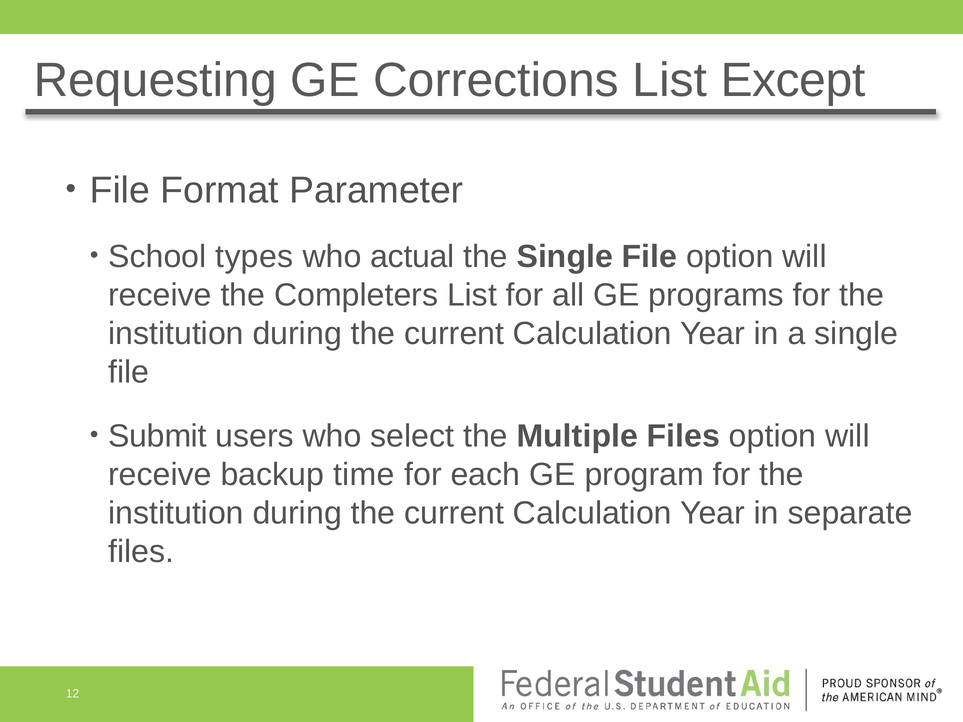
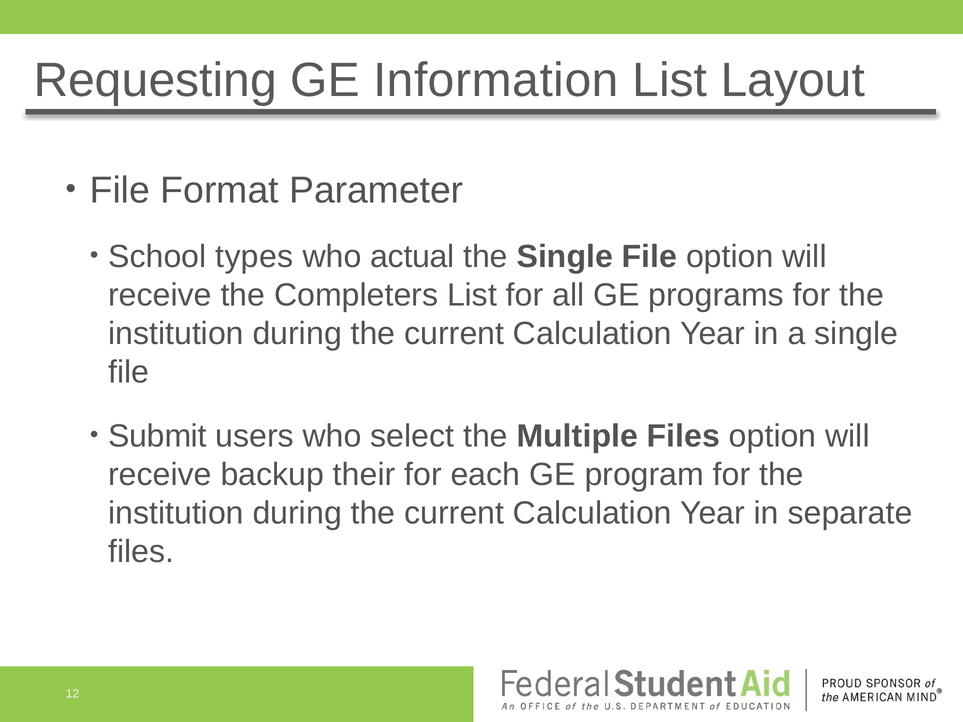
Corrections: Corrections -> Information (496, 81)
Except: Except -> Layout (793, 81)
time: time -> their (364, 475)
